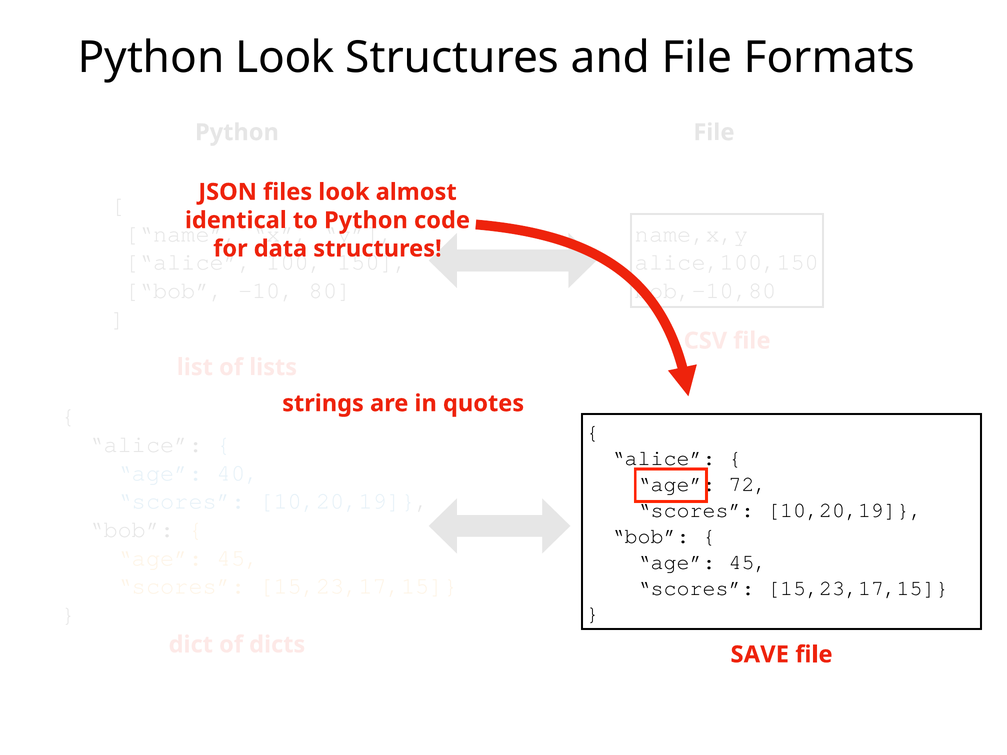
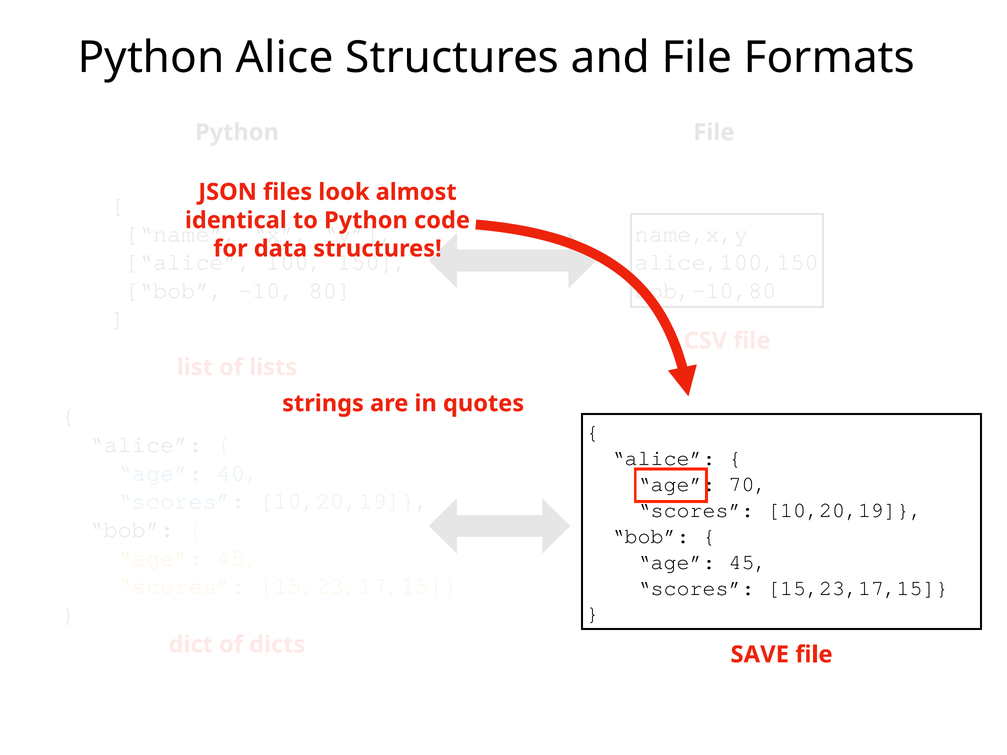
Python Look: Look -> Alice (285, 58)
72: 72 -> 70 (748, 484)
